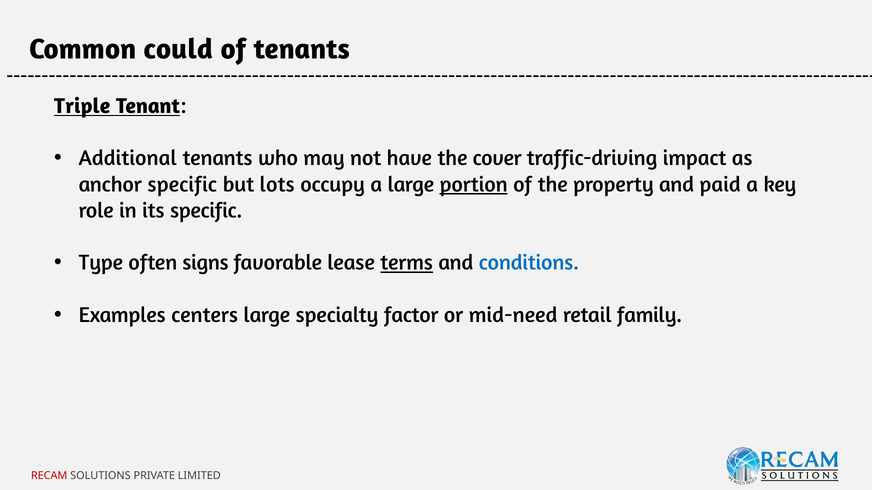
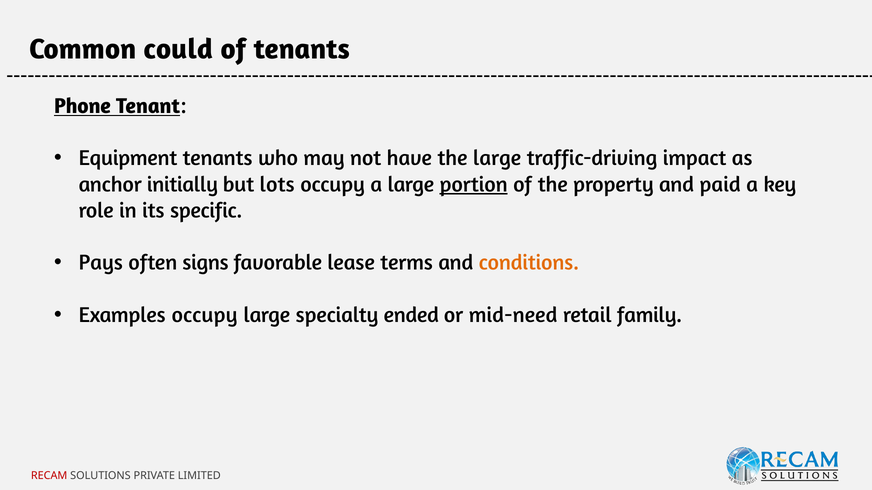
Triple: Triple -> Phone (82, 106)
Additional: Additional -> Equipment (128, 158)
the cover: cover -> large (497, 158)
anchor specific: specific -> initially (182, 185)
Type: Type -> Pays (101, 263)
terms underline: present -> none (407, 263)
conditions colour: blue -> orange (529, 263)
Examples centers: centers -> occupy (205, 315)
factor: factor -> ended (411, 315)
